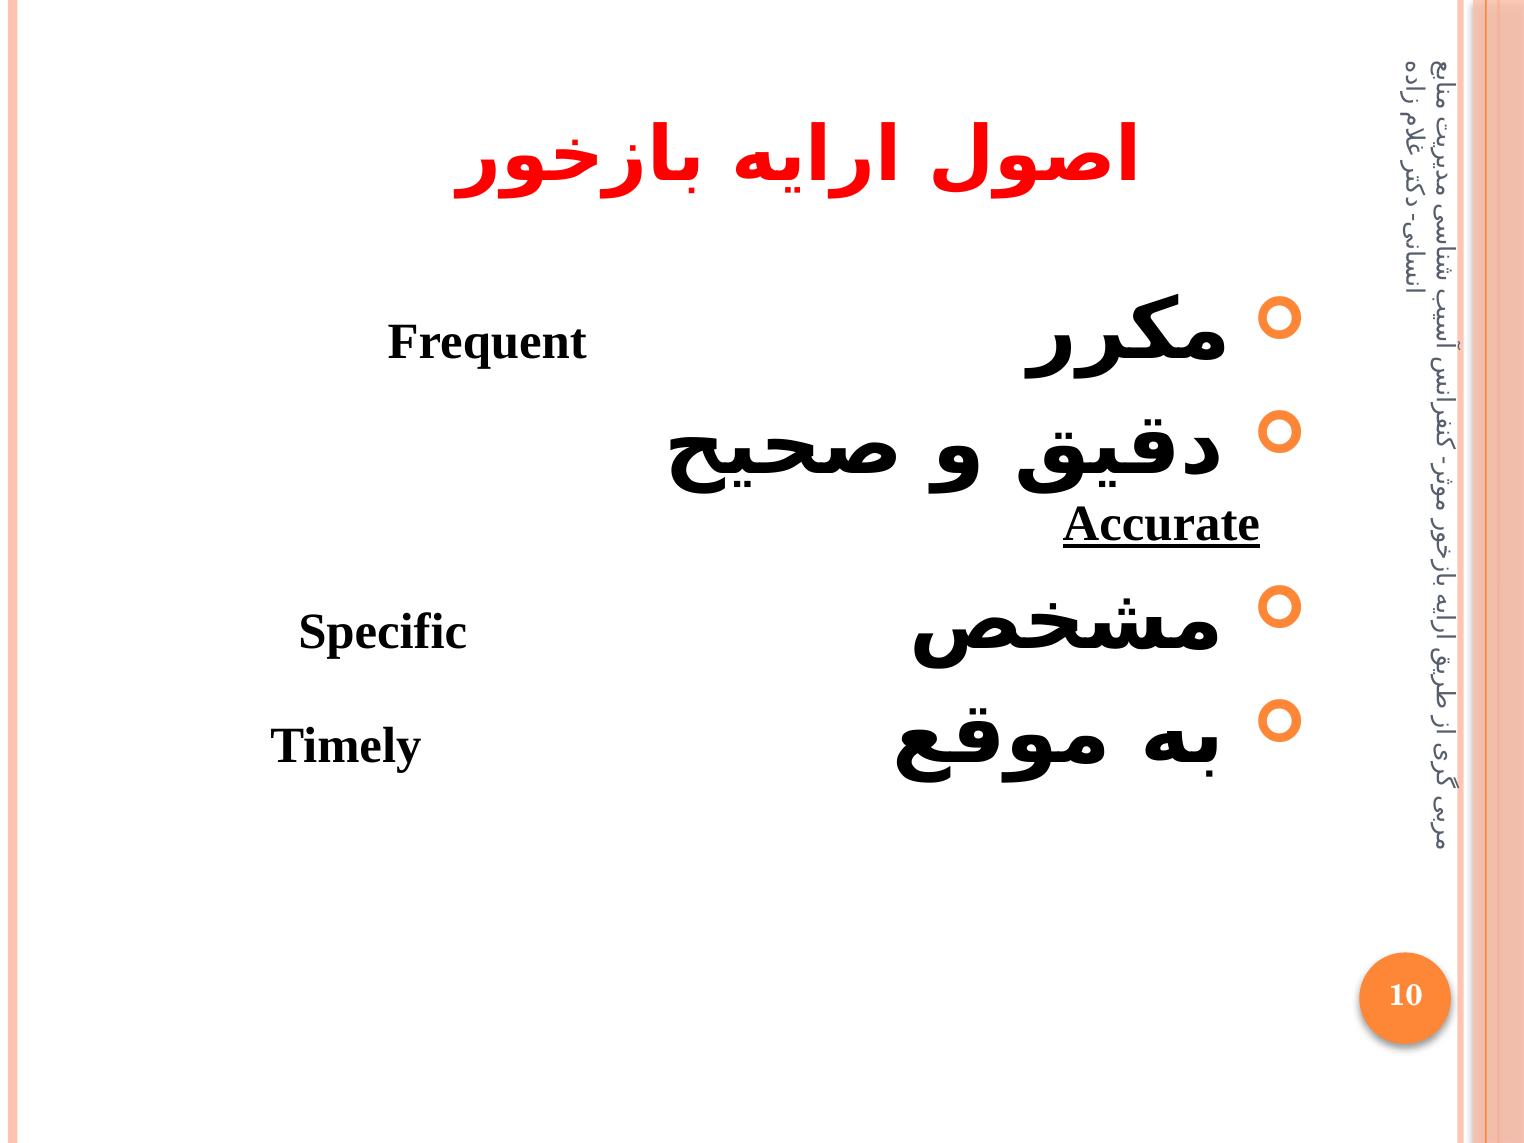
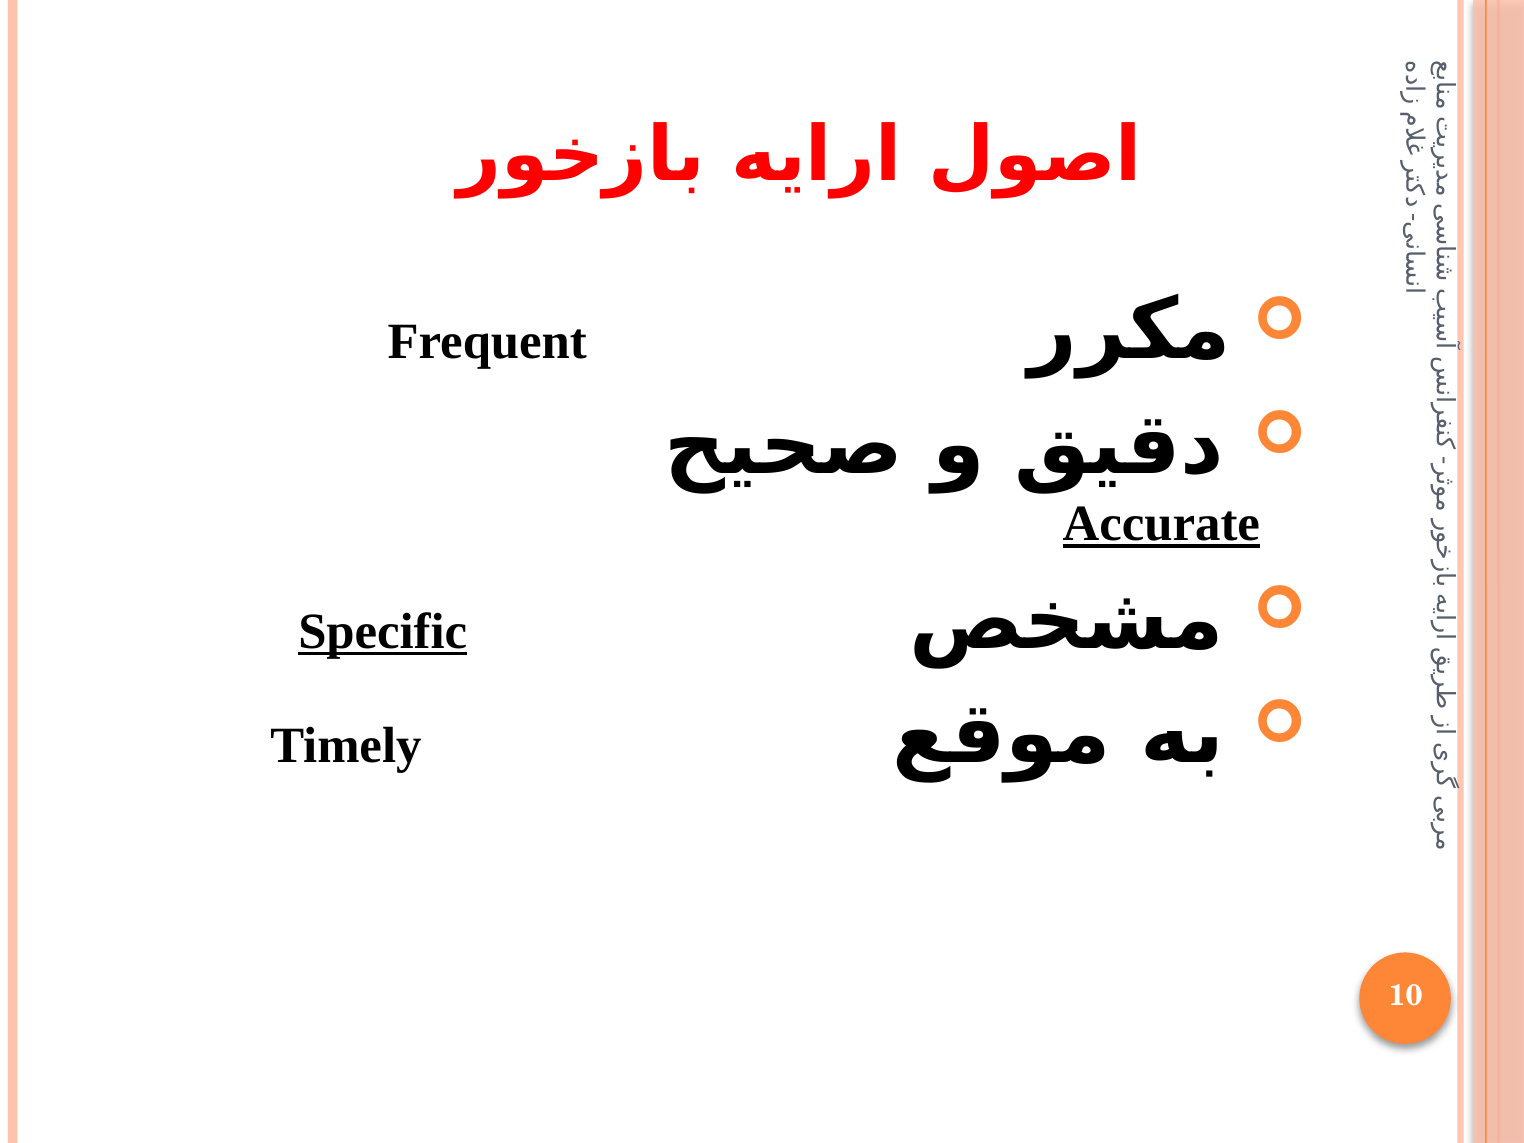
Specific underline: none -> present (383, 632)
